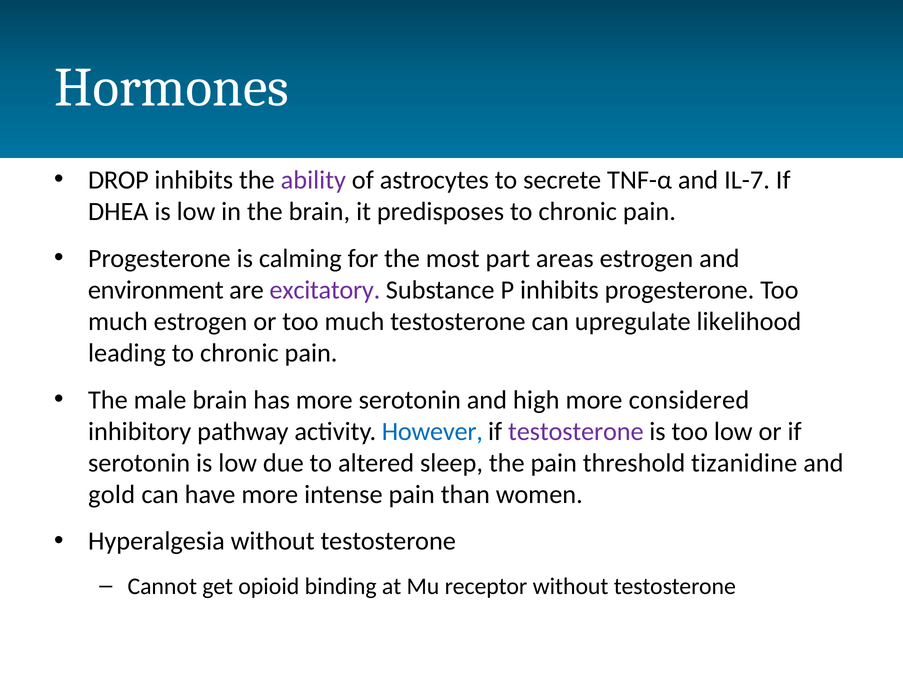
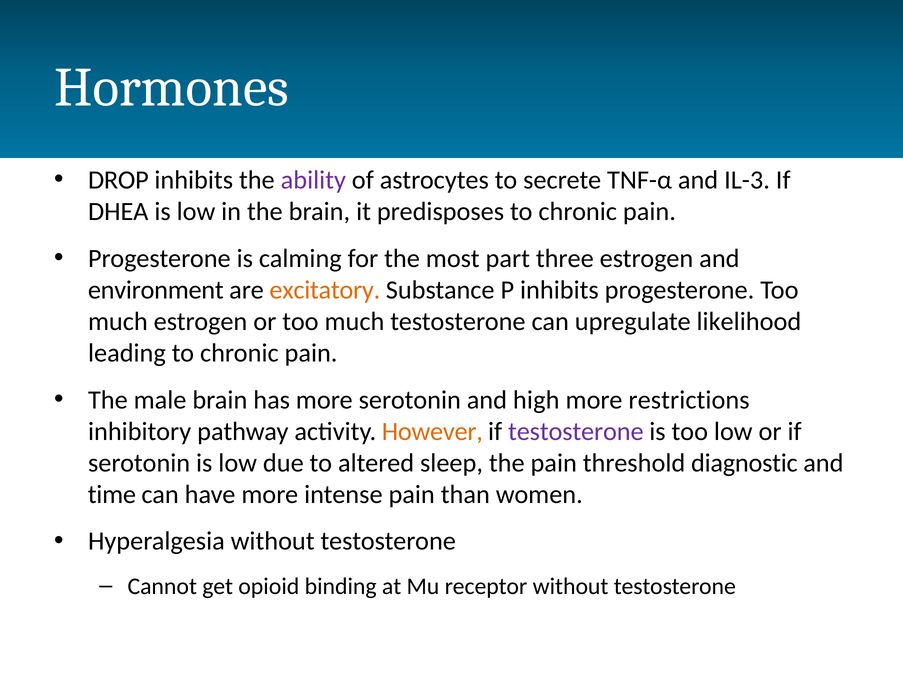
IL-7: IL-7 -> IL-3 (747, 180)
areas: areas -> three (565, 258)
excitatory colour: purple -> orange (325, 290)
considered: considered -> restrictions (689, 400)
However colour: blue -> orange (432, 432)
tizanidine: tizanidine -> diagnostic (744, 463)
gold: gold -> time (112, 495)
